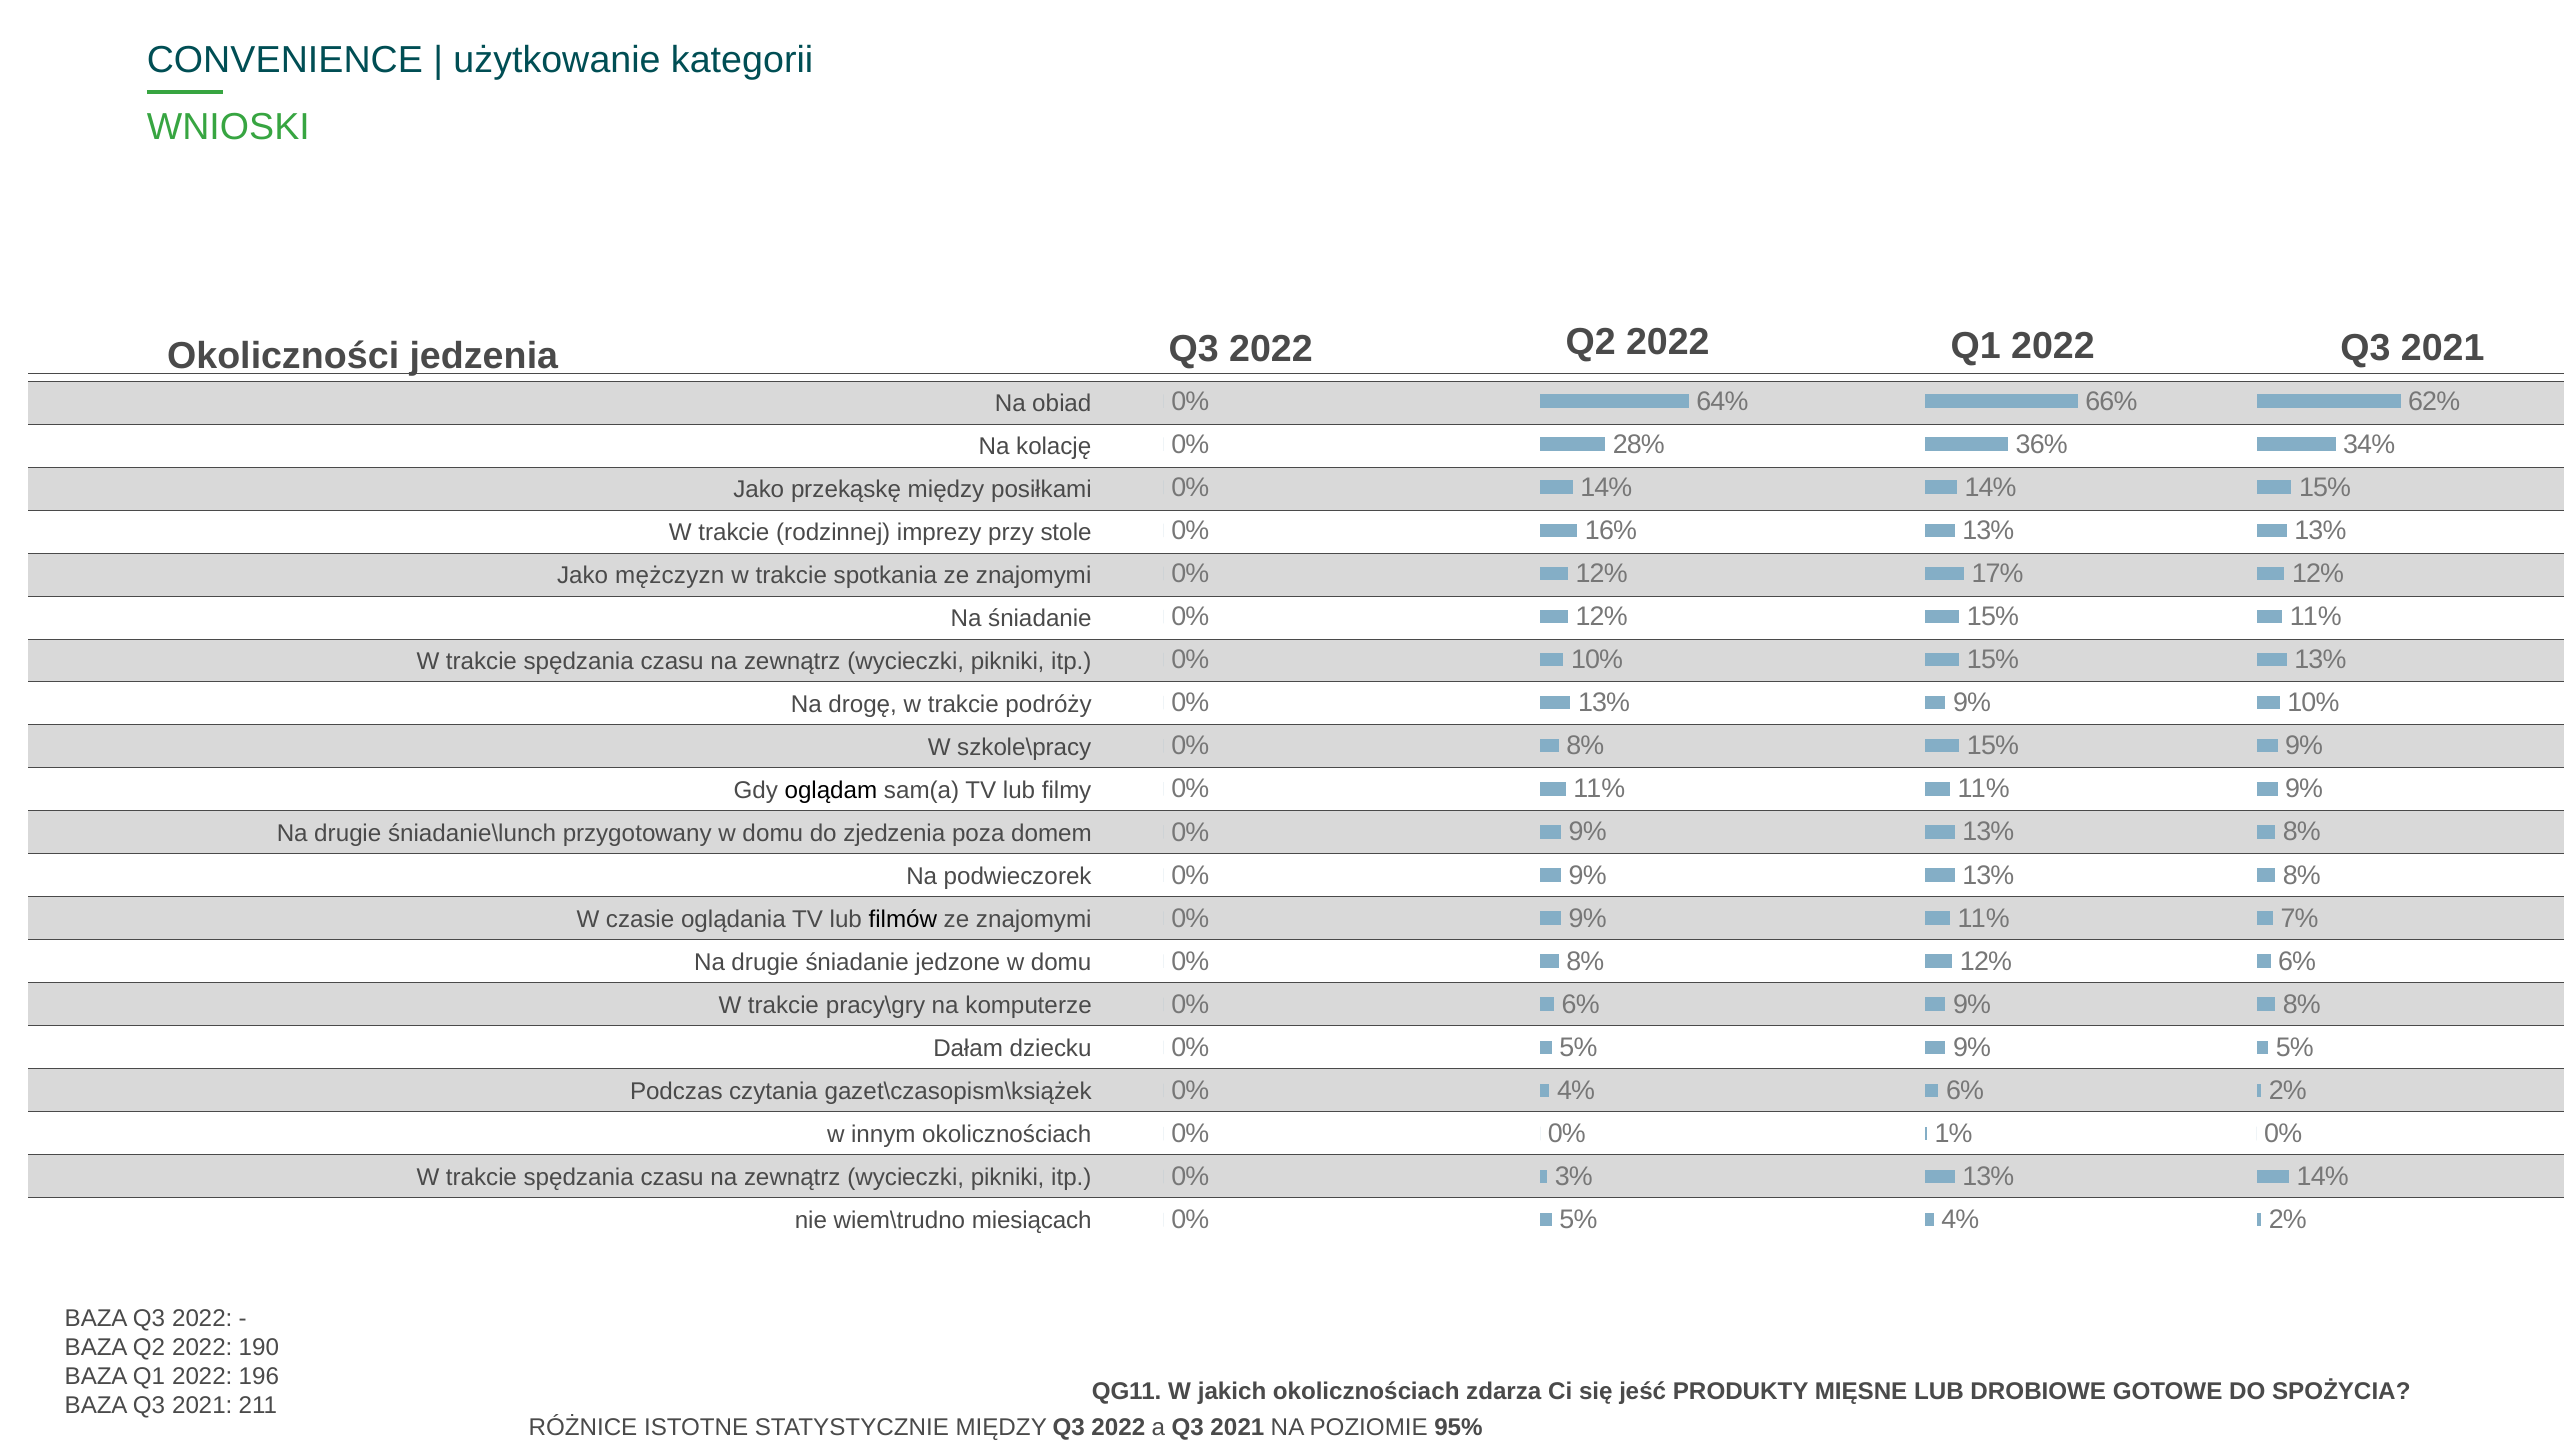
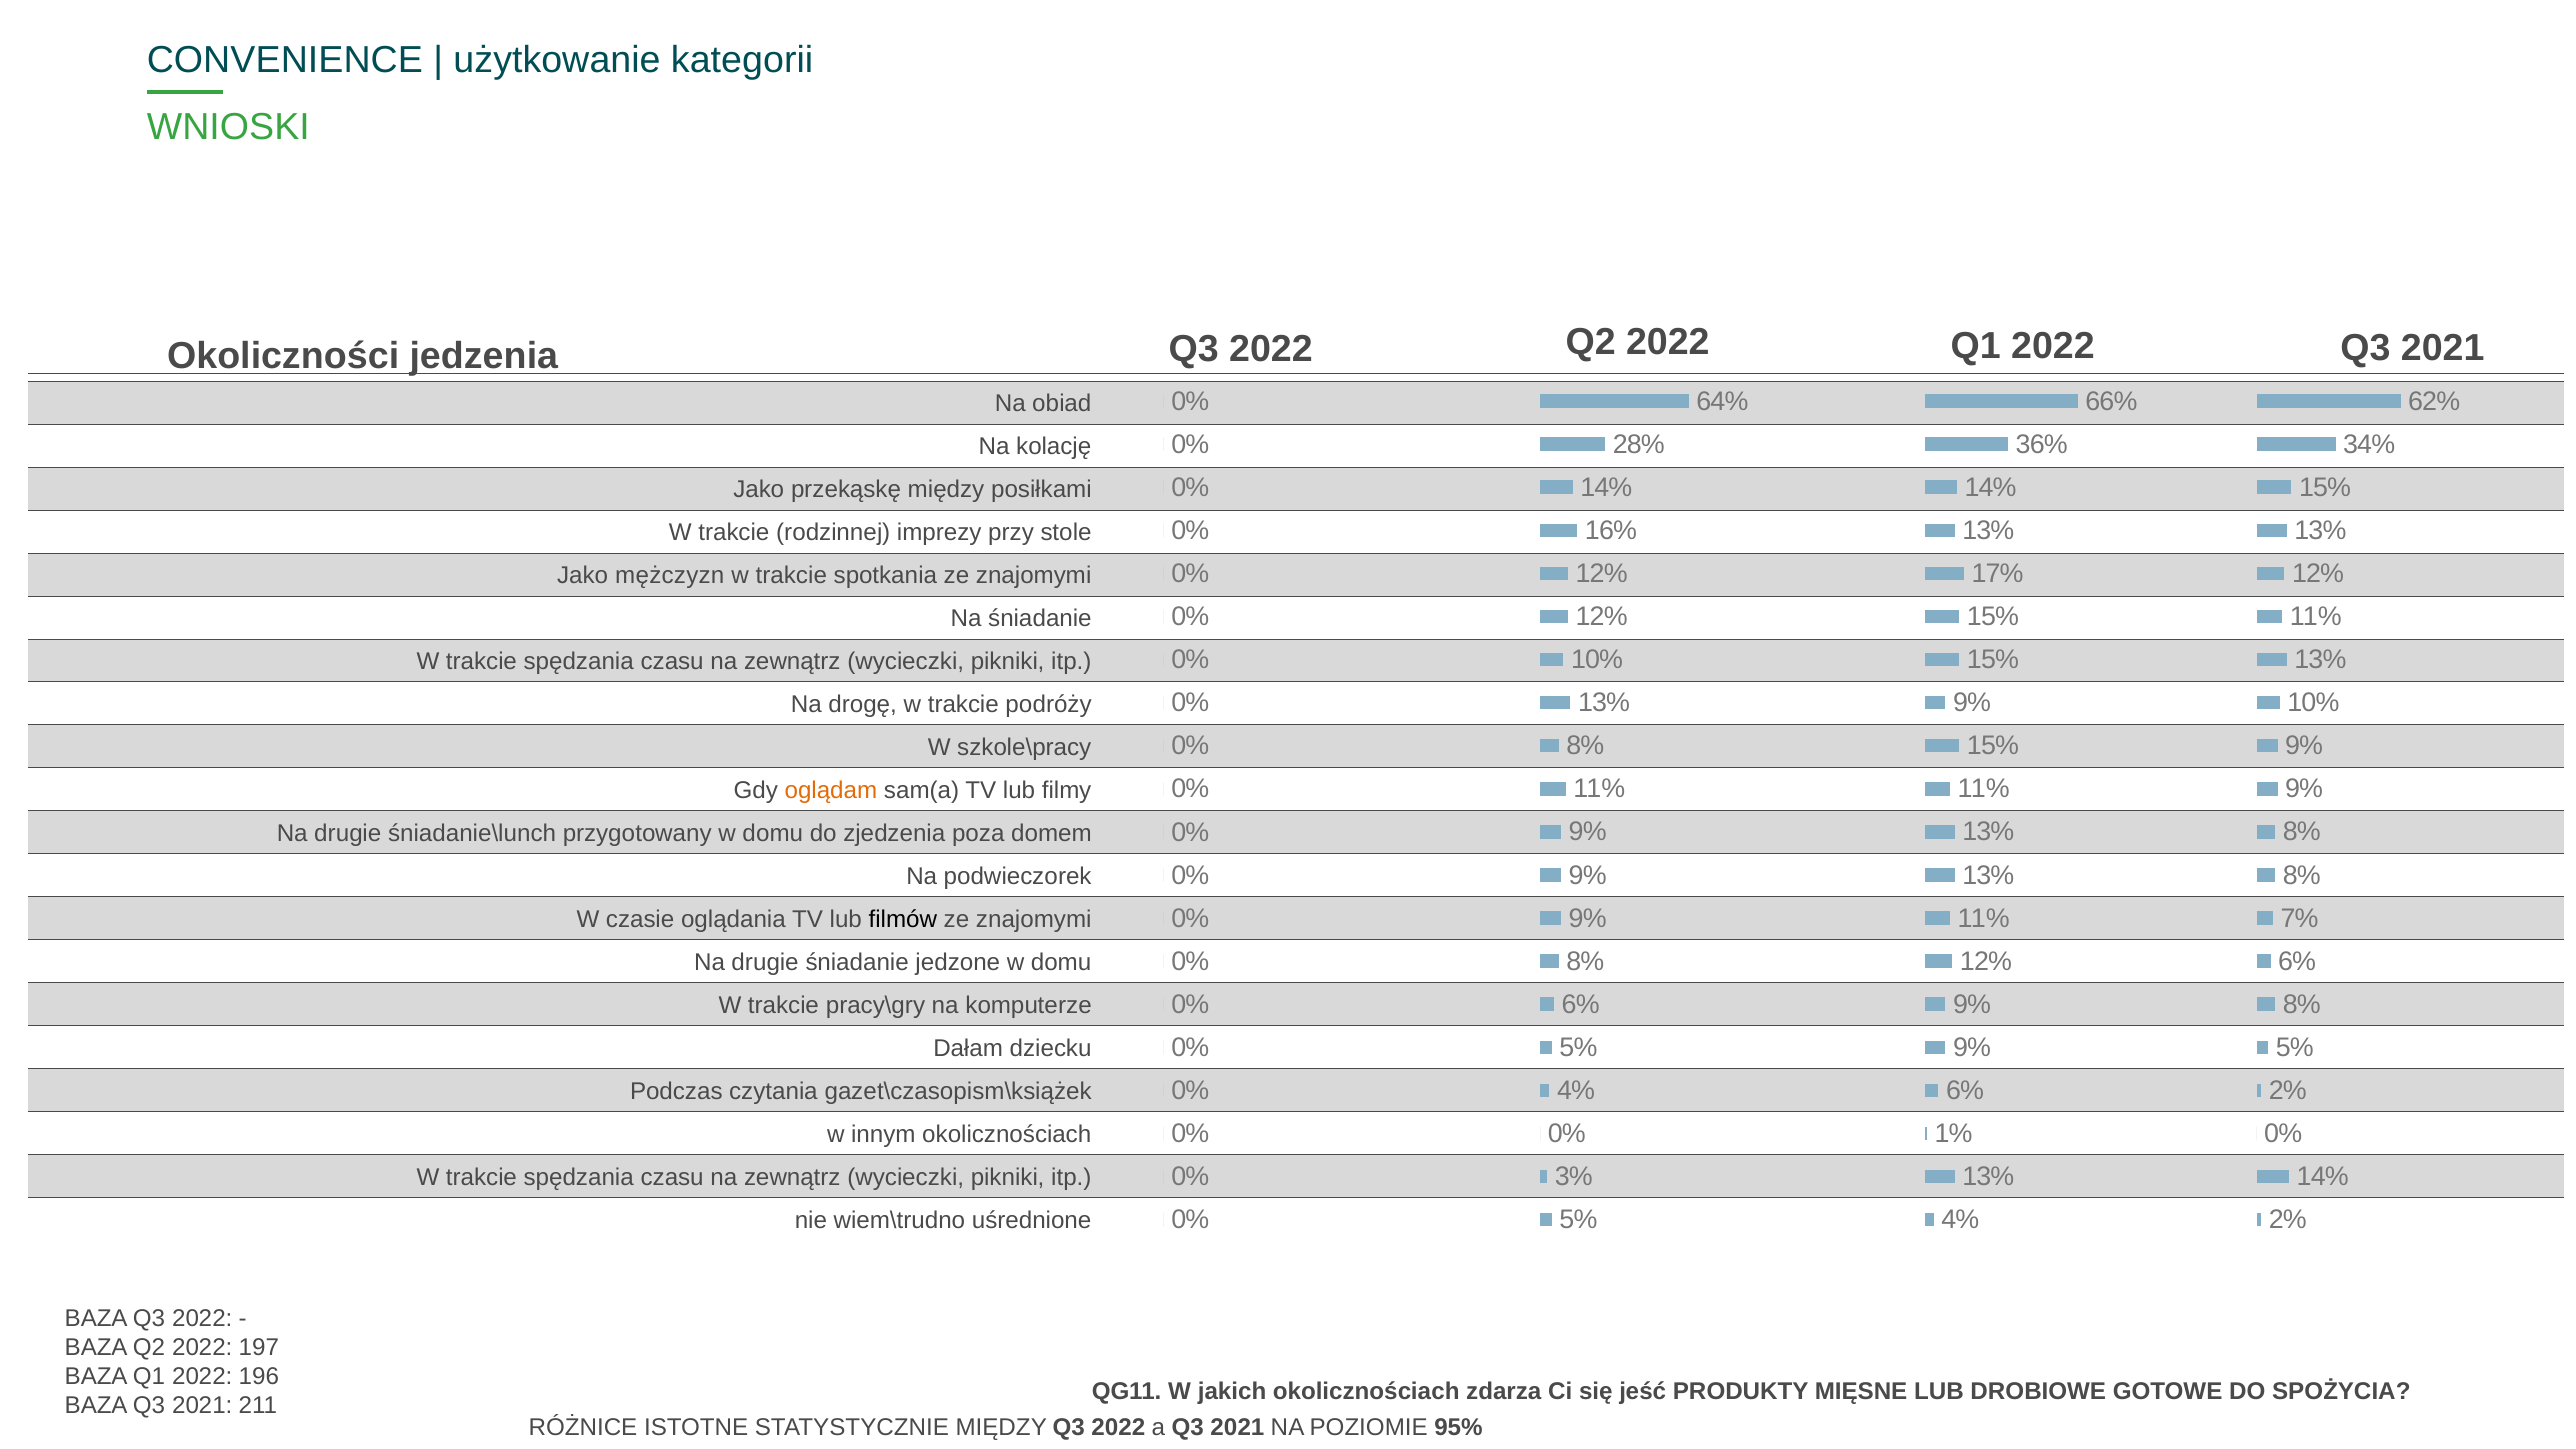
oglądam colour: black -> orange (831, 790)
miesiącach: miesiącach -> uśrednione (1032, 1220)
190: 190 -> 197 (259, 1348)
